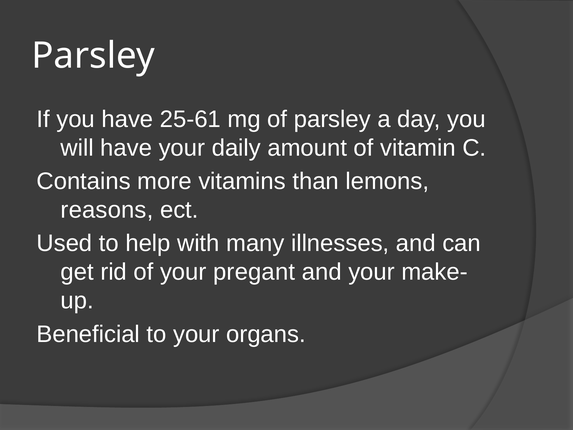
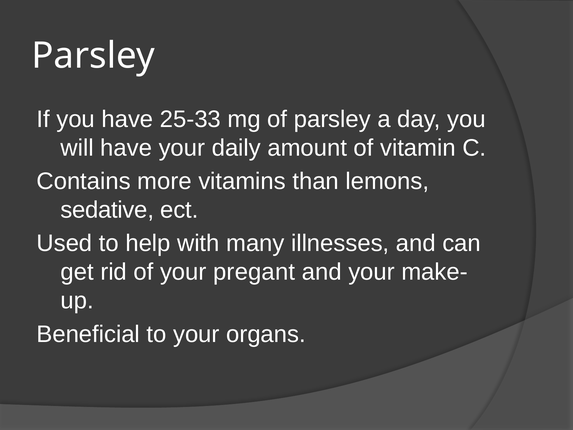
25-61: 25-61 -> 25-33 (190, 119)
reasons: reasons -> sedative (107, 210)
